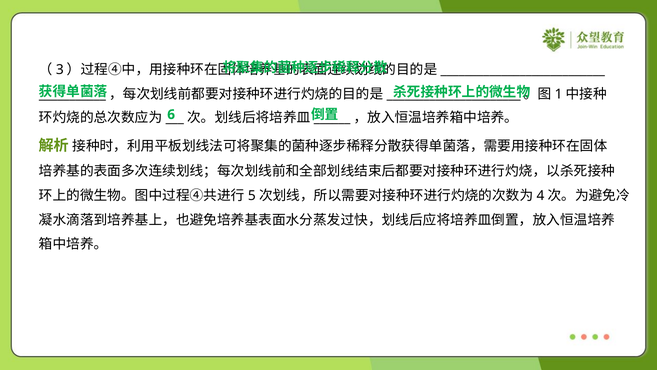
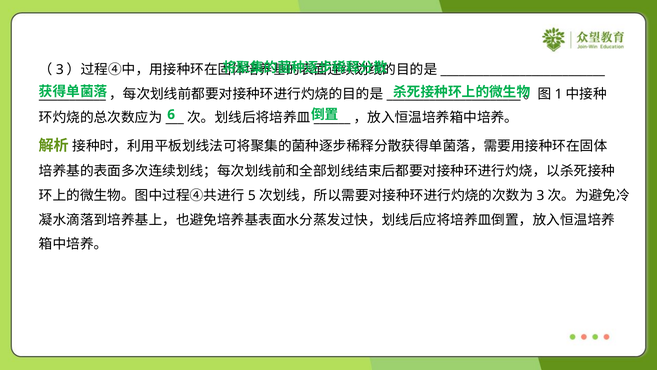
4: 4 -> 3 (540, 195)
